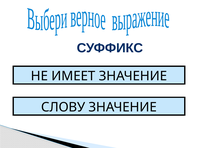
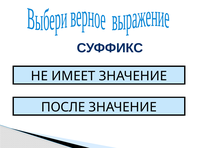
СЛОВУ: СЛОВУ -> ПОСЛЕ (63, 107)
